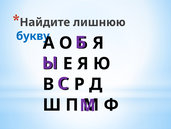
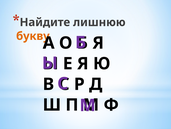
букву colour: blue -> orange (33, 36)
